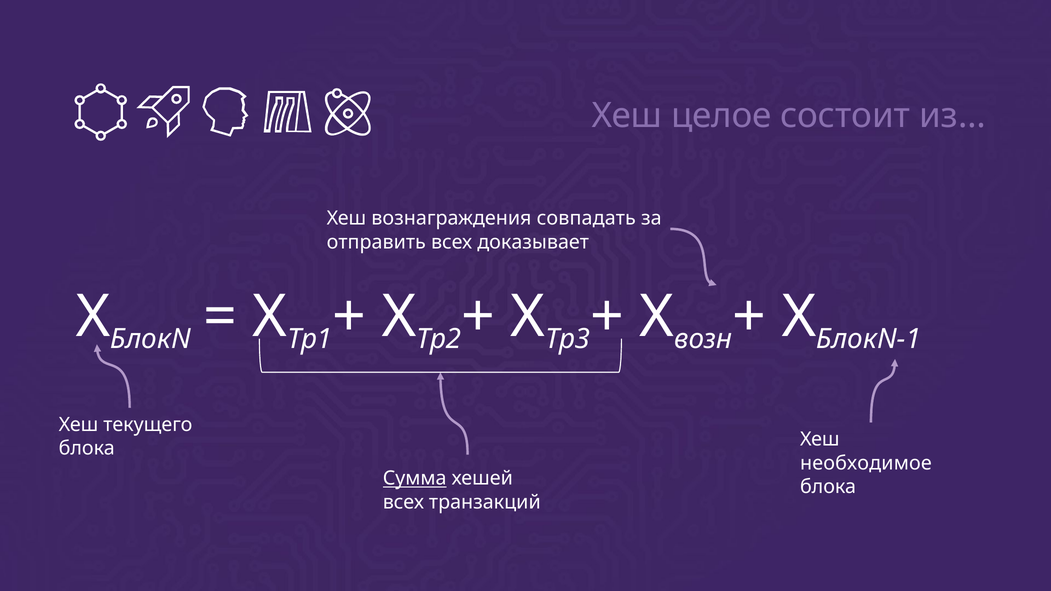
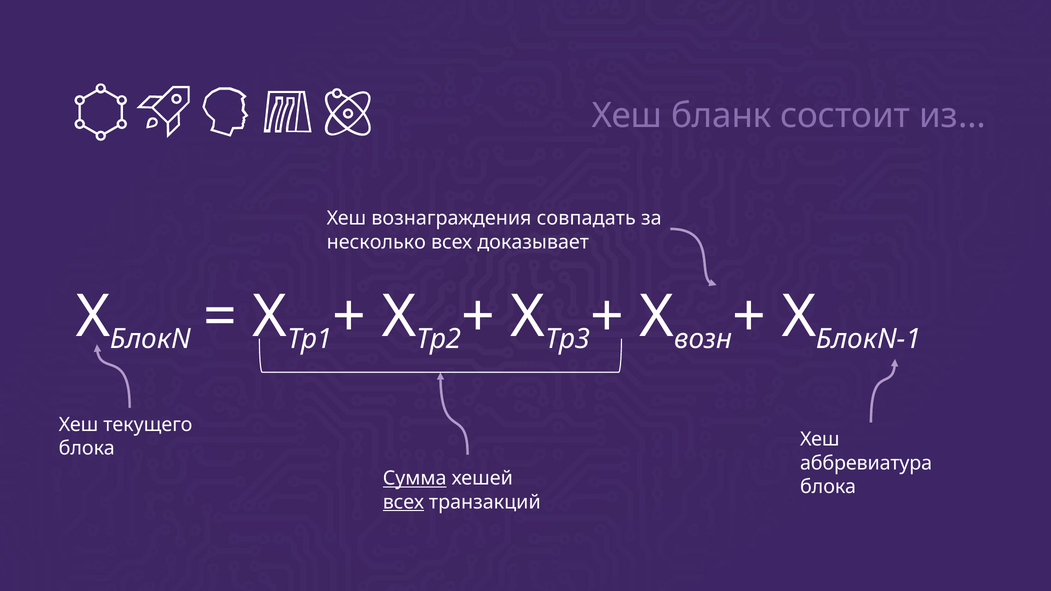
целое: целое -> бланк (721, 116)
отправить: отправить -> несколько (376, 242)
необходимое: необходимое -> аббревиатура (866, 463)
всех underline: none -> present (403, 502)
